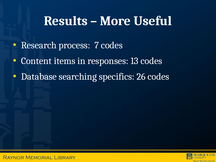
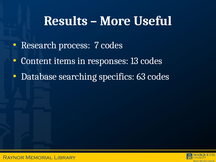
26: 26 -> 63 (141, 77)
